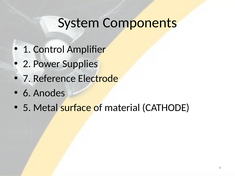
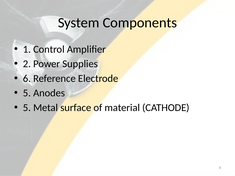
7: 7 -> 6 (27, 79)
6: 6 -> 5 (27, 93)
